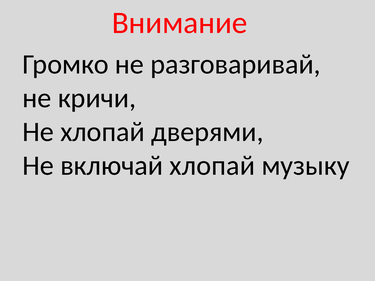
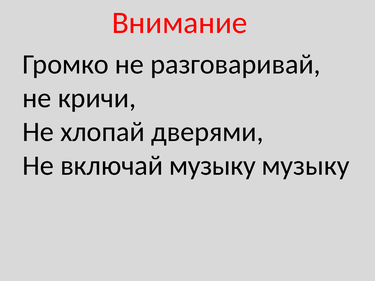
включай хлопай: хлопай -> музыку (213, 166)
